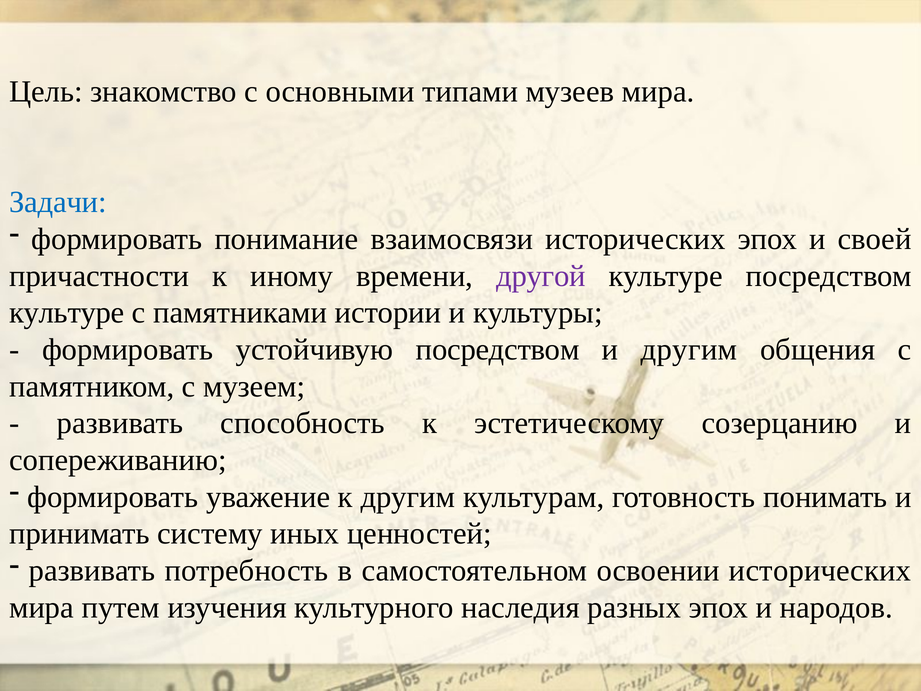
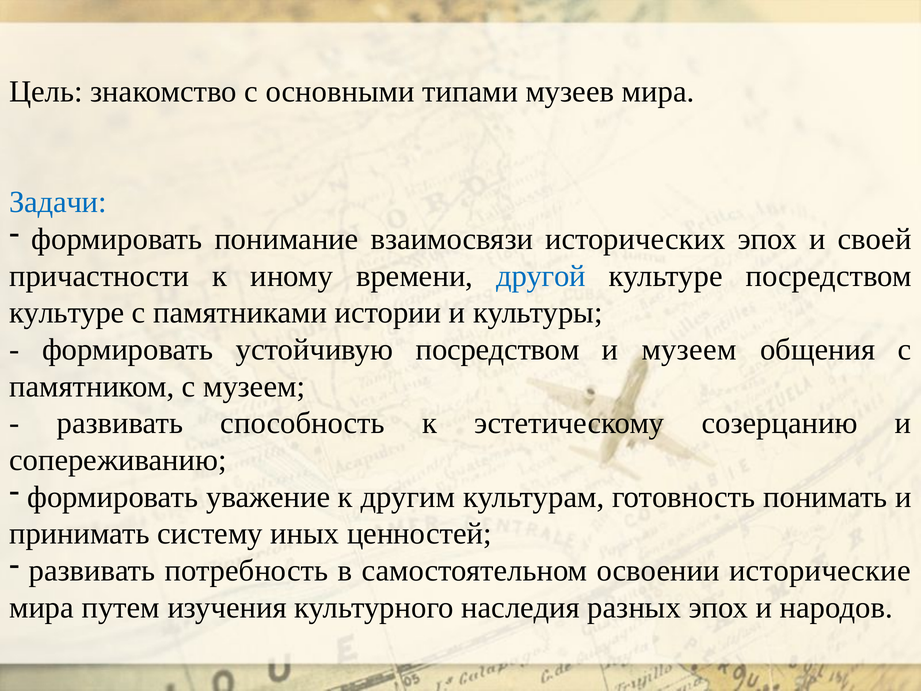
другой colour: purple -> blue (541, 276)
и другим: другим -> музеем (689, 349)
освоении исторических: исторических -> исторические (820, 570)
